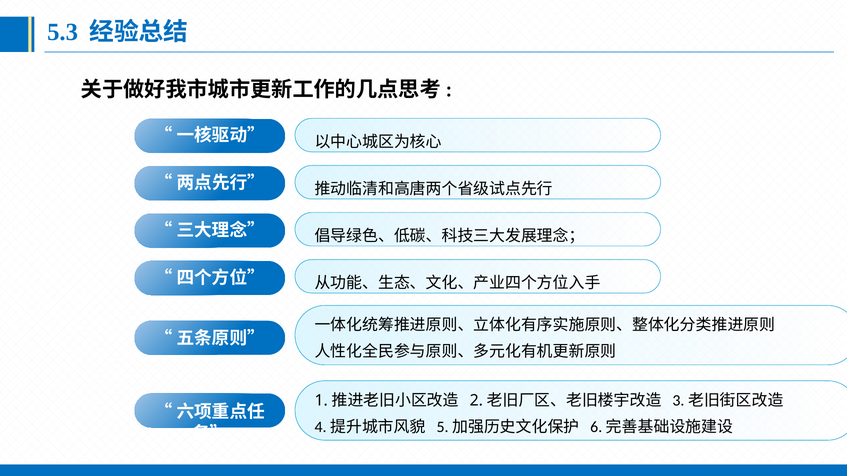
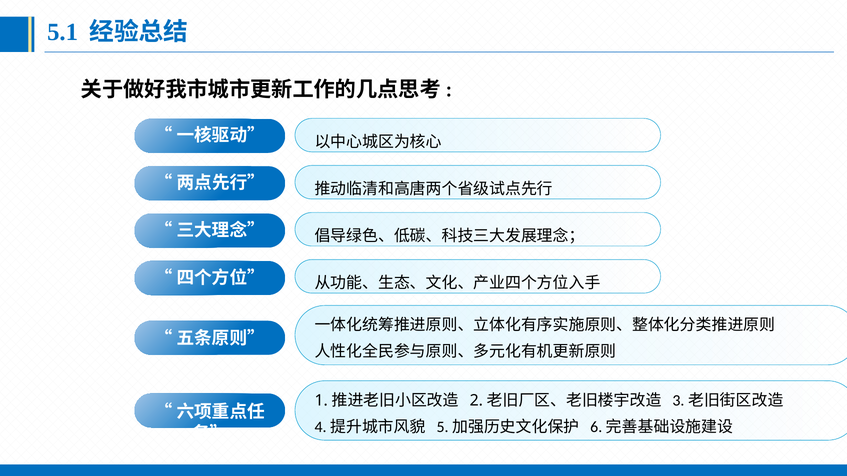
5.3: 5.3 -> 5.1 (63, 32)
